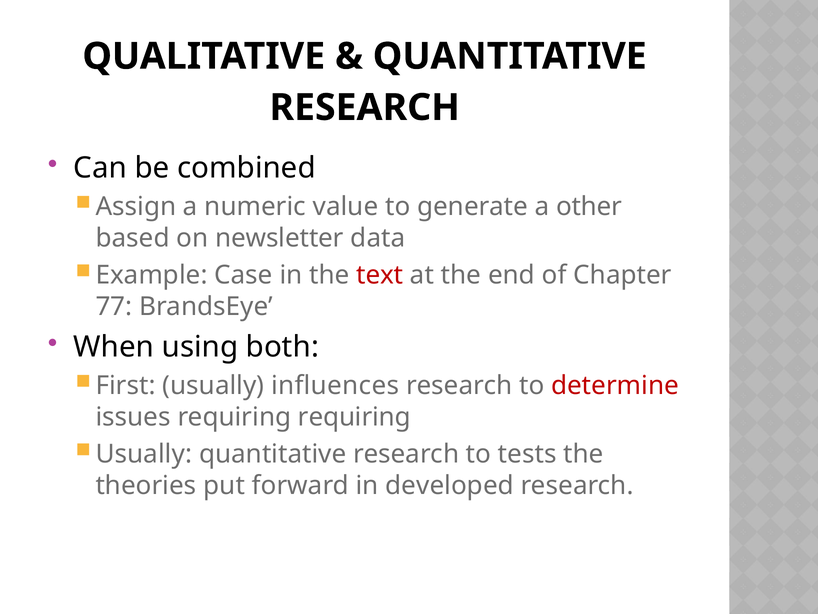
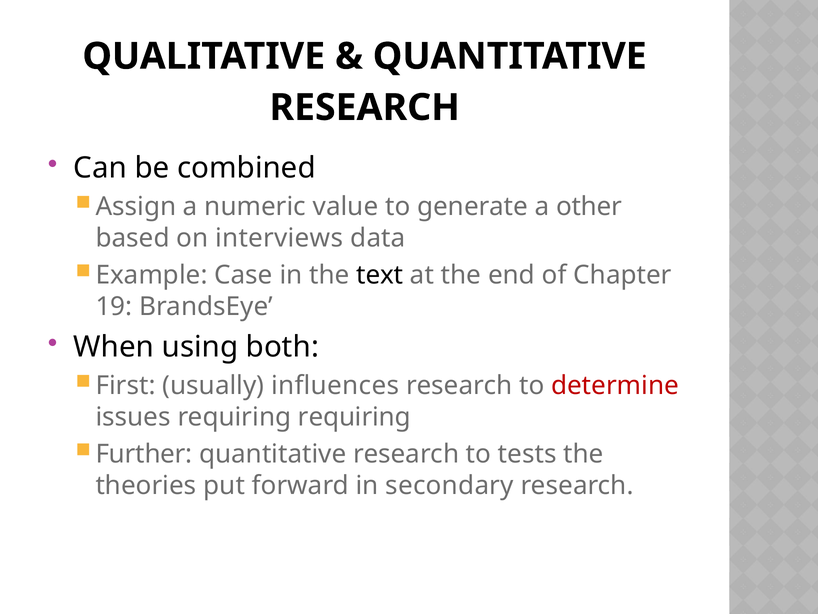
newsletter: newsletter -> interviews (279, 238)
text colour: red -> black (380, 275)
77: 77 -> 19 (114, 306)
Usually: Usually -> Further (144, 454)
developed: developed -> secondary (450, 485)
